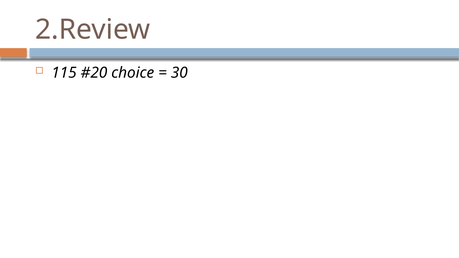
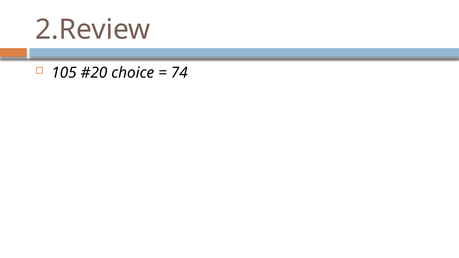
115: 115 -> 105 (64, 73)
30: 30 -> 74 (179, 73)
